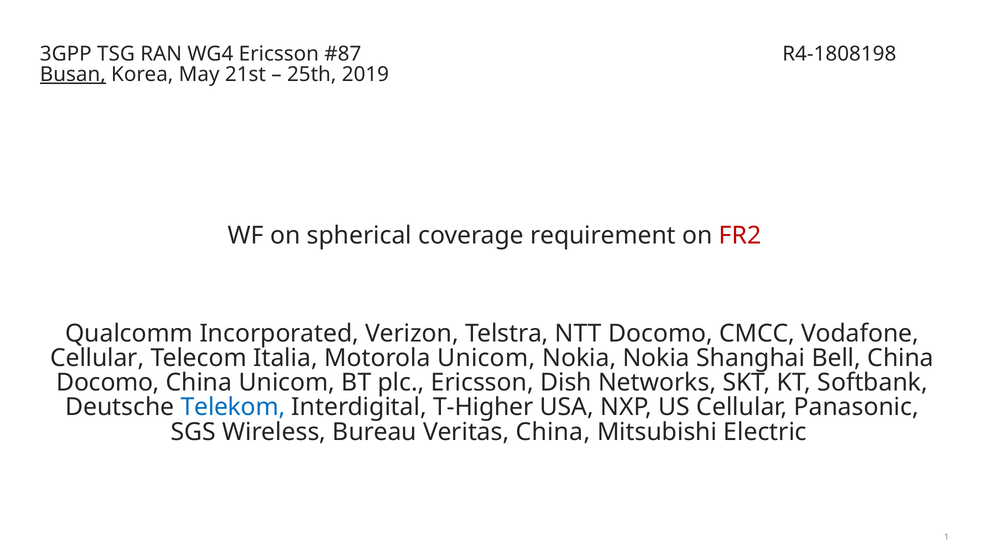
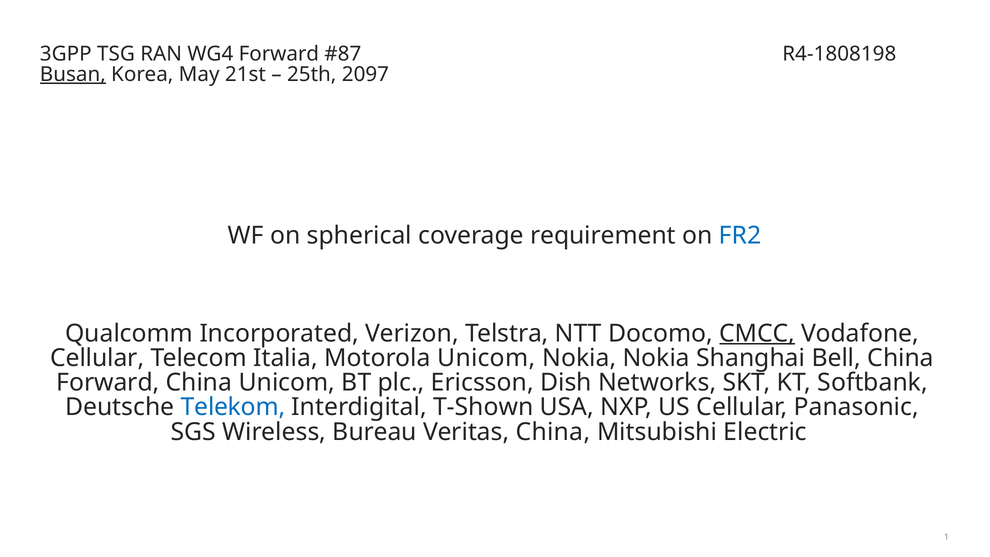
WG4 Ericsson: Ericsson -> Forward (279, 54)
2019: 2019 -> 2097 (365, 74)
FR2 colour: red -> blue (740, 236)
CMCC underline: none -> present (757, 333)
Docomo: Docomo -> Forward (108, 383)
T-Higher: T-Higher -> T-Shown (483, 407)
